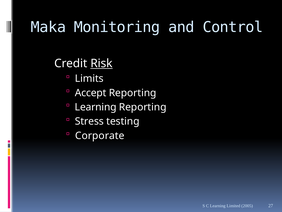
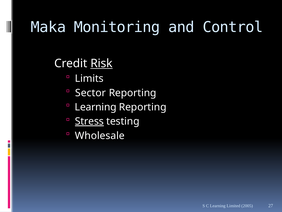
Accept: Accept -> Sector (91, 93)
Stress underline: none -> present (89, 121)
Corporate: Corporate -> Wholesale (100, 135)
